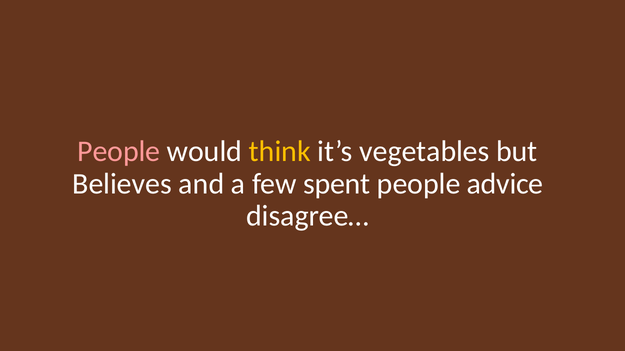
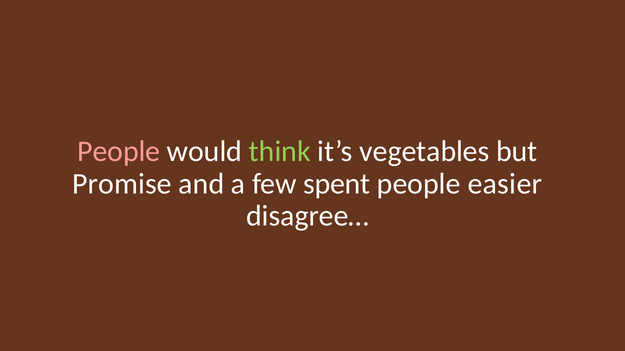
think colour: yellow -> light green (280, 152)
Believes: Believes -> Promise (122, 184)
advice: advice -> easier (505, 184)
